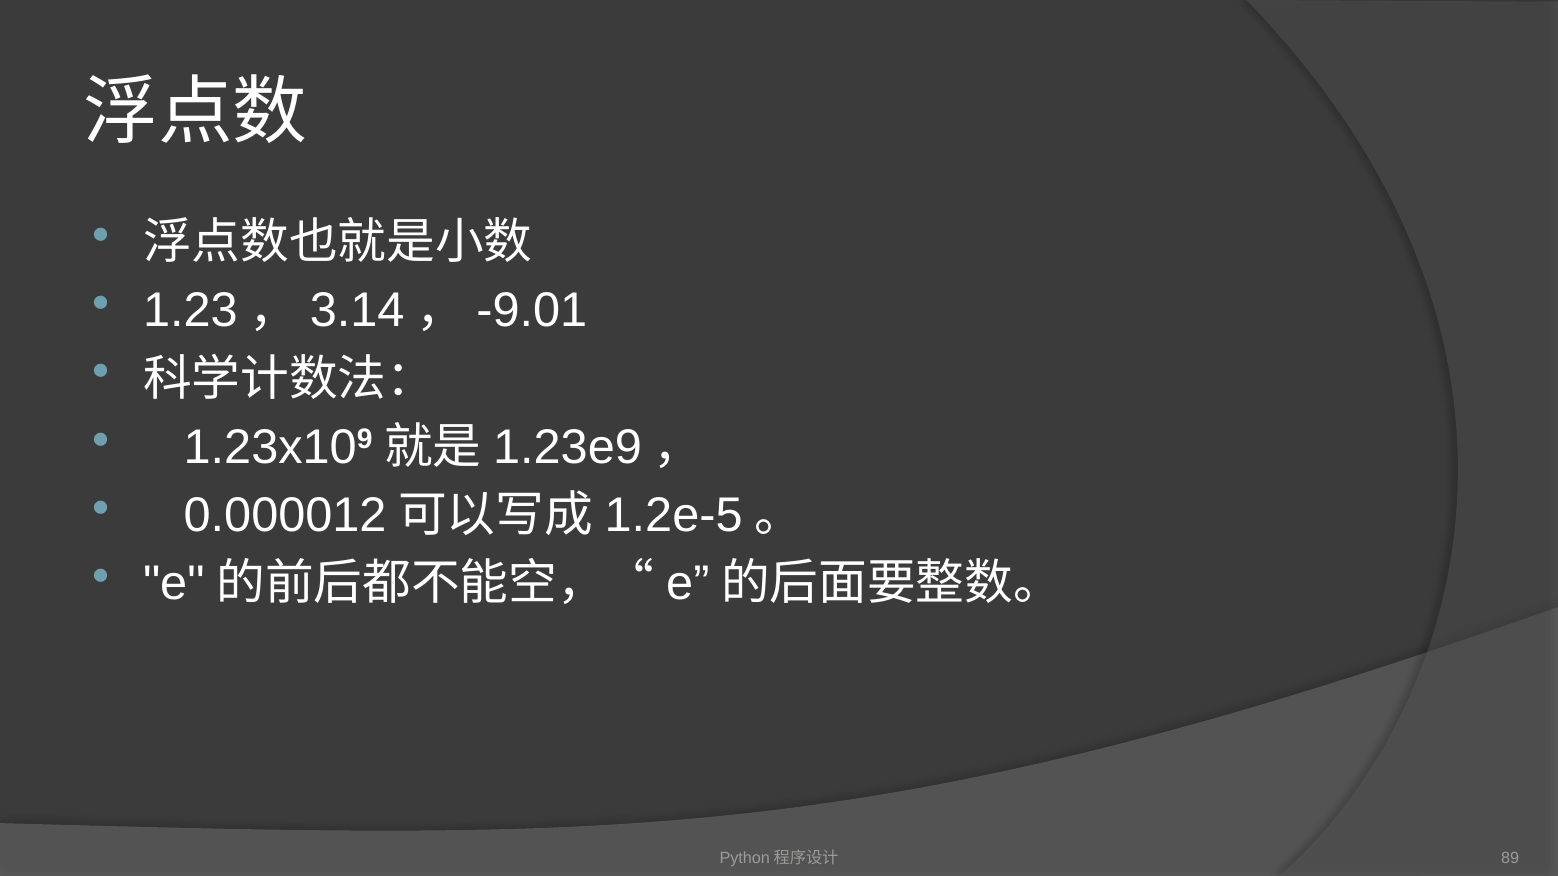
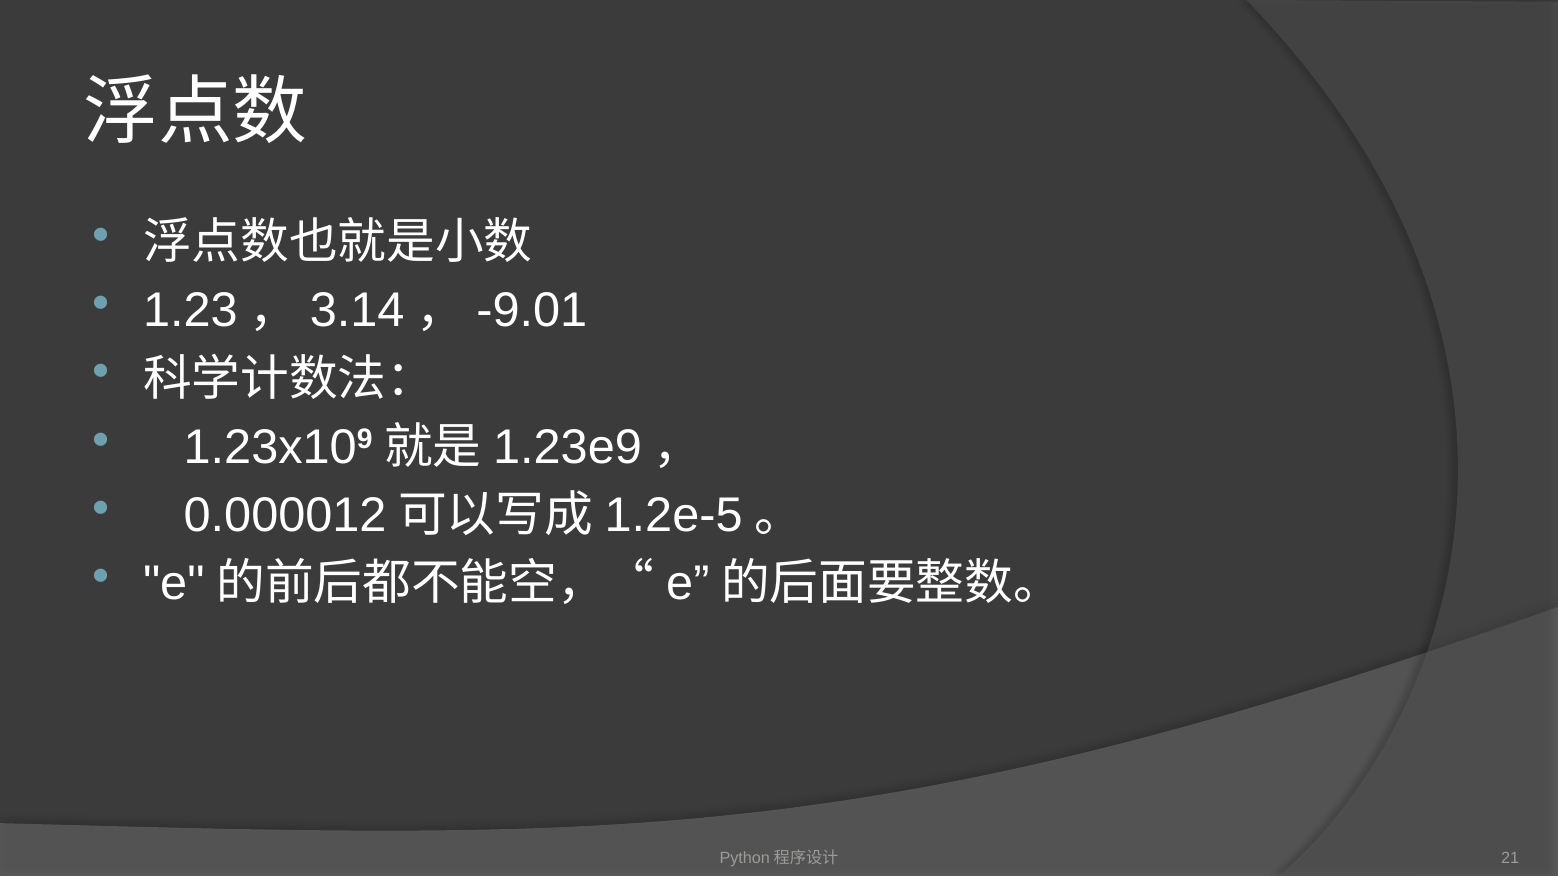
89: 89 -> 21 (1510, 859)
